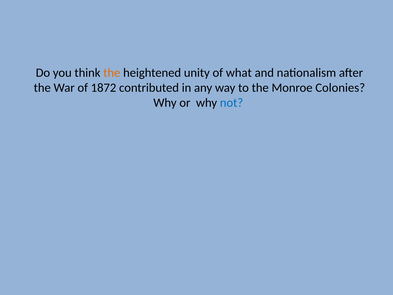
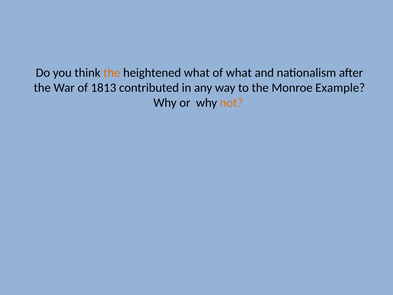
heightened unity: unity -> what (197, 73)
1872: 1872 -> 1813 (104, 88)
Colonies: Colonies -> Example (340, 88)
not colour: blue -> orange (232, 103)
